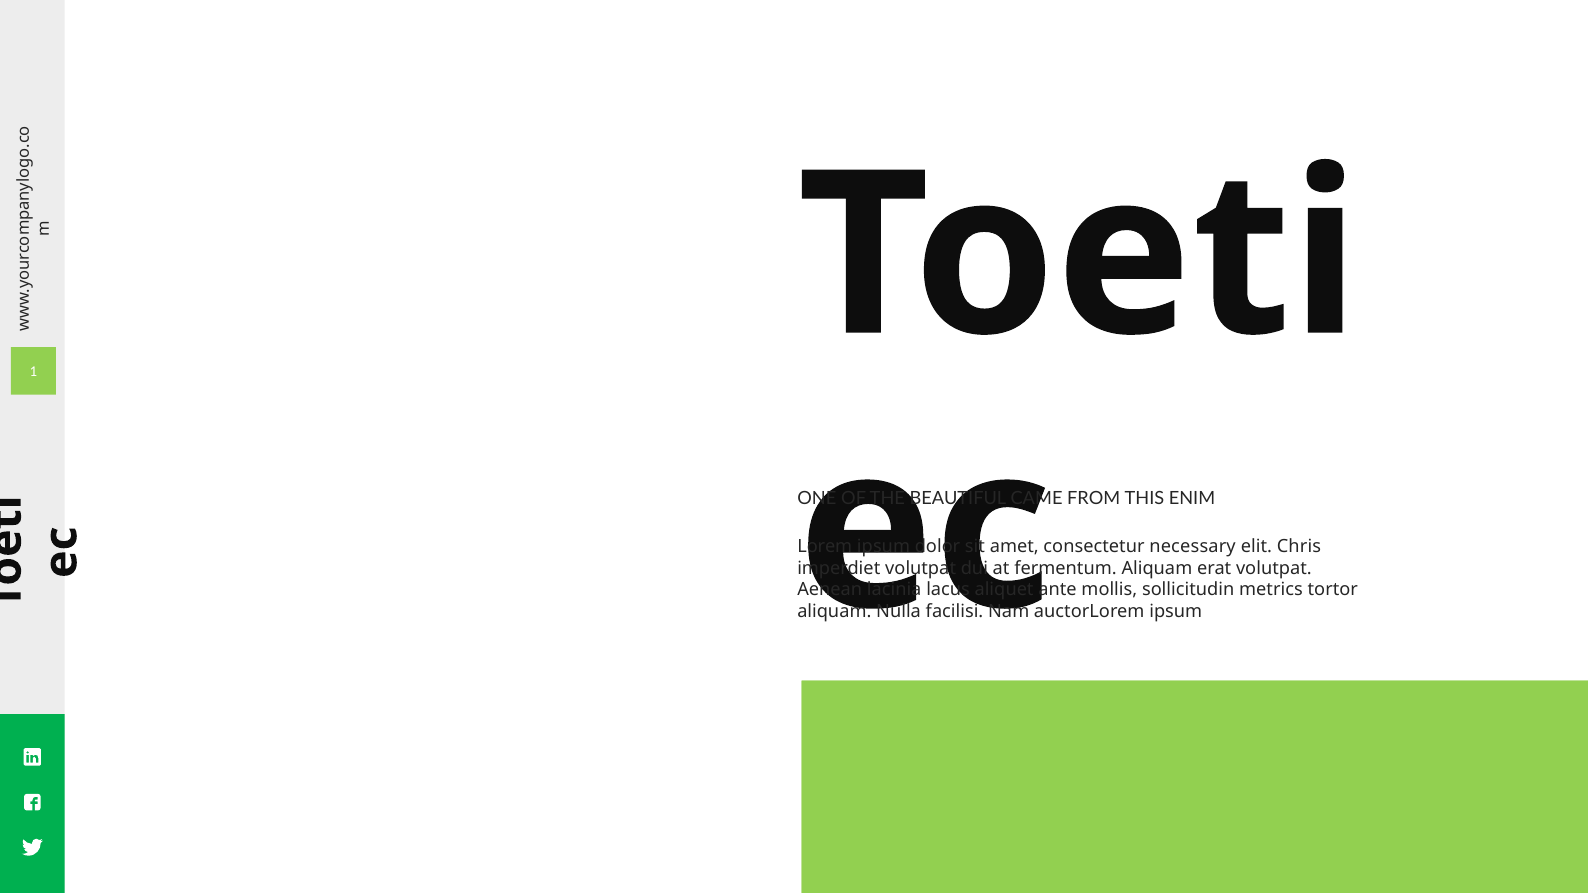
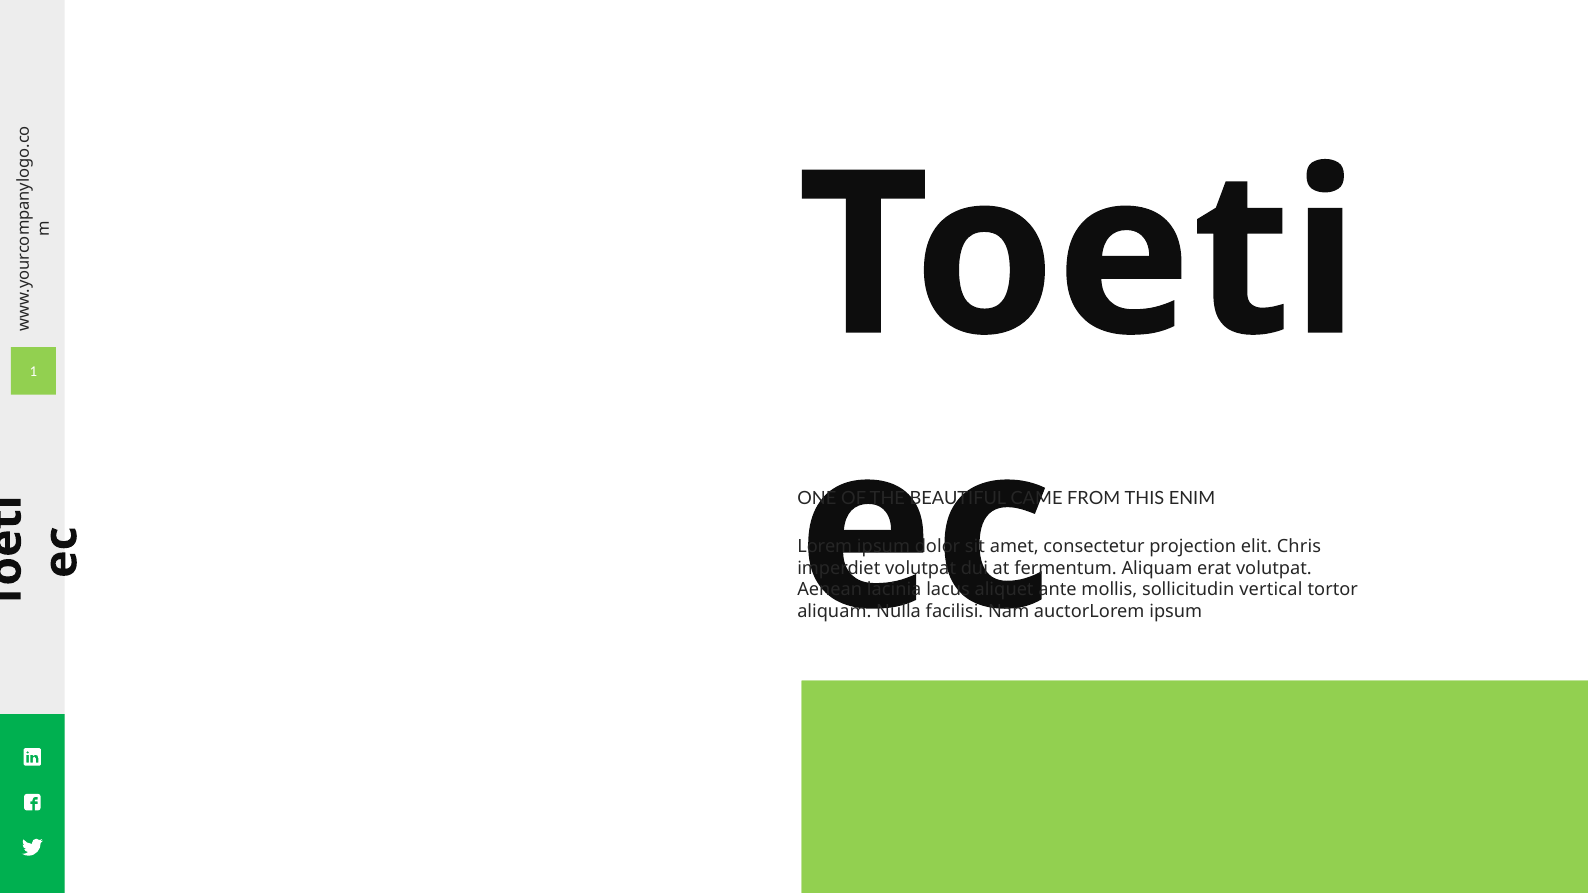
necessary: necessary -> projection (1193, 546)
metrics: metrics -> vertical (1271, 590)
